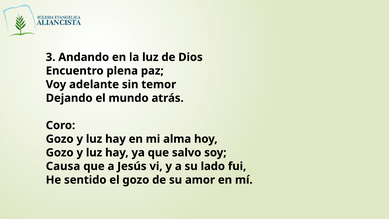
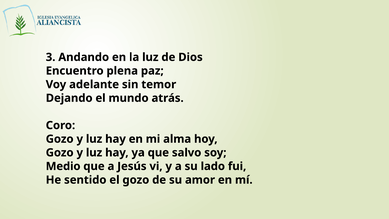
Causa: Causa -> Medio (63, 166)
